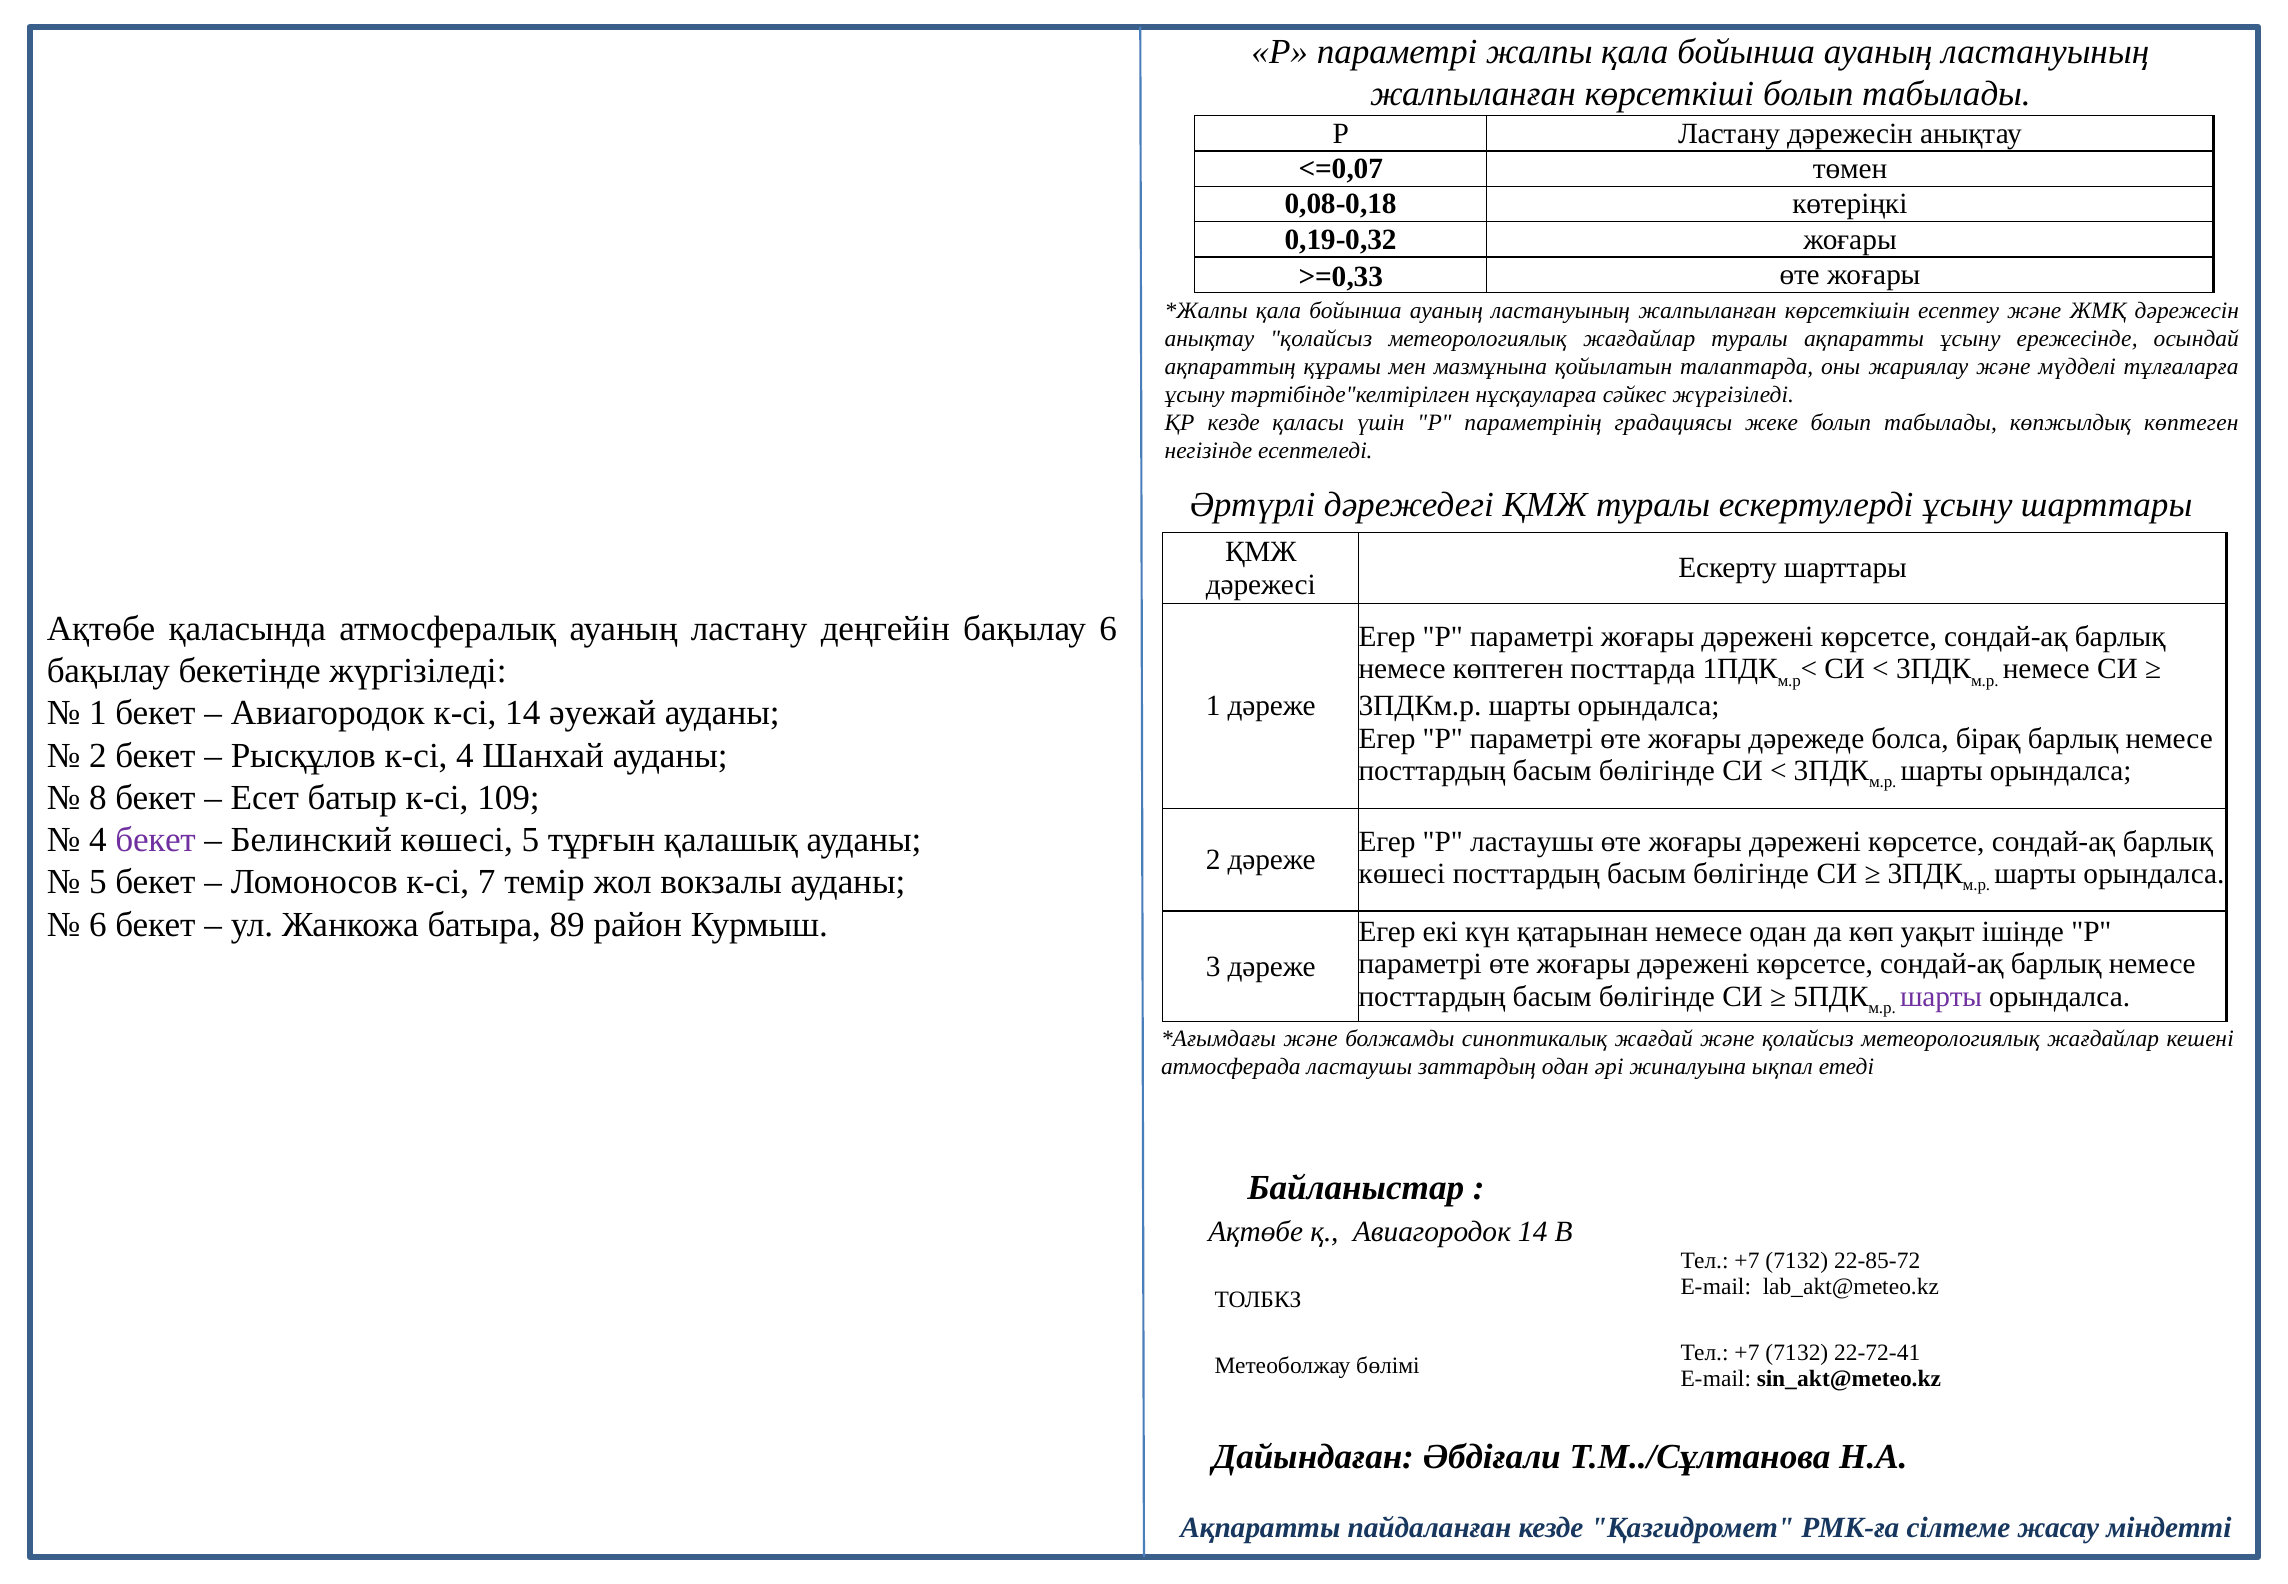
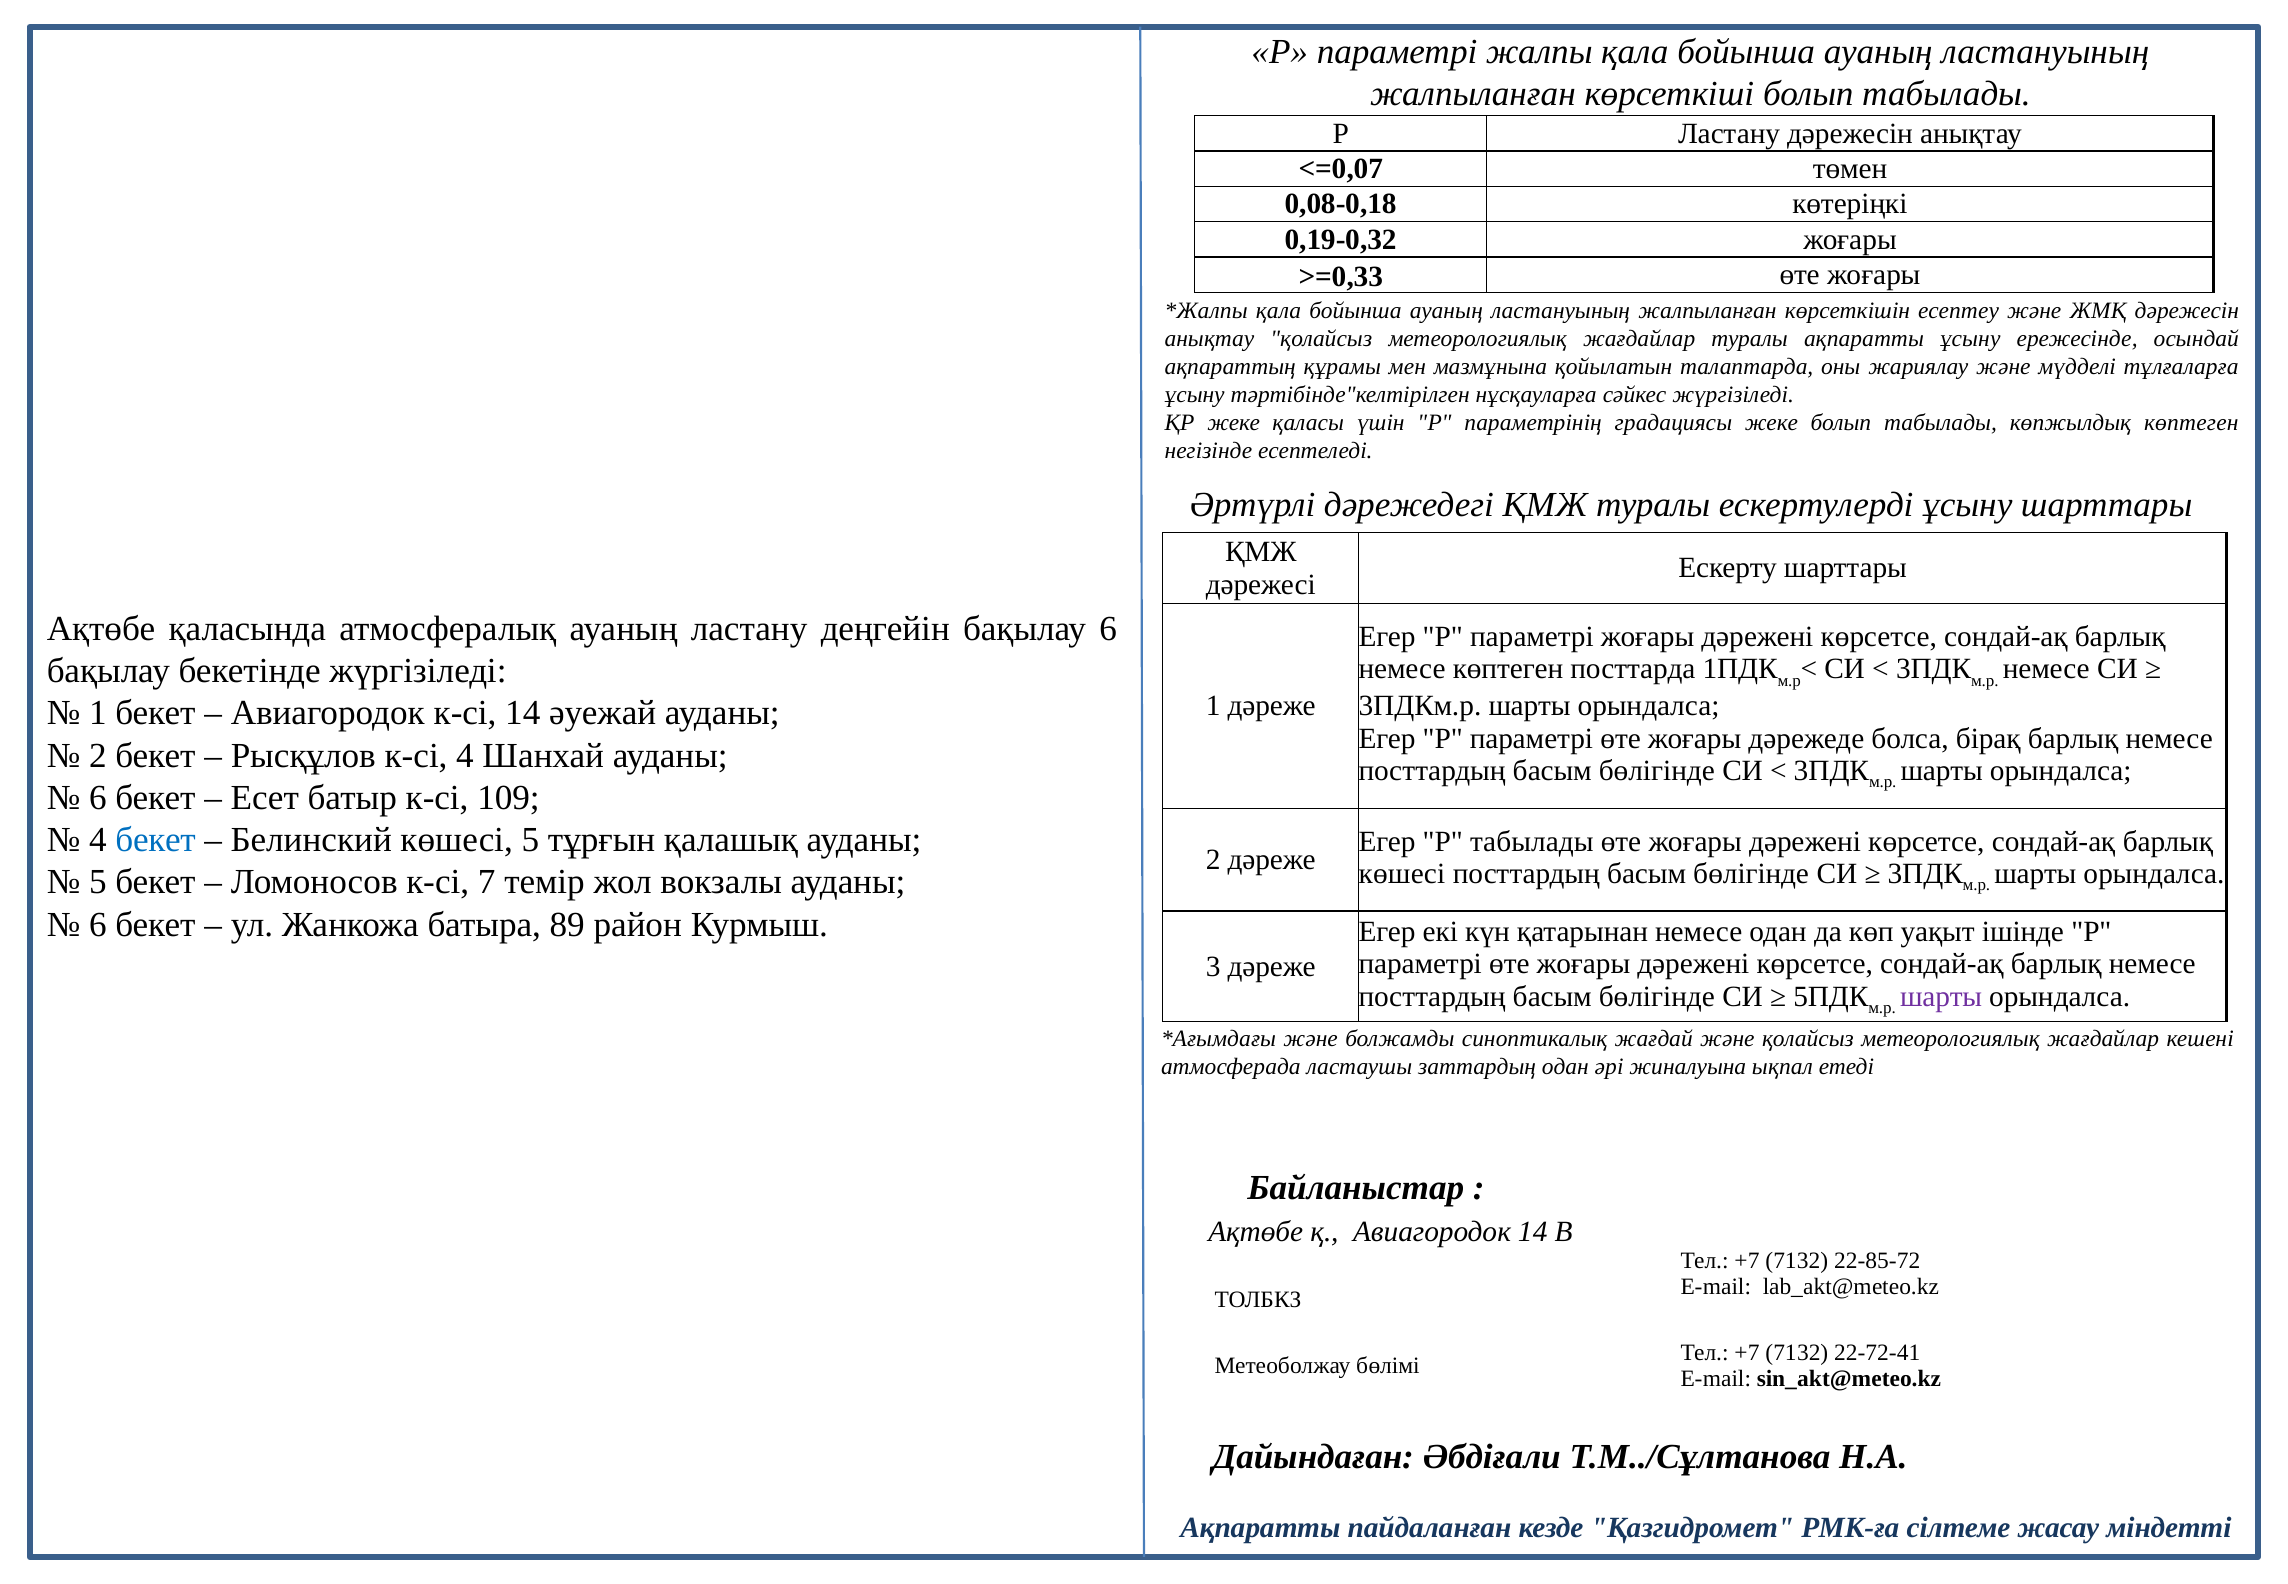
ҚР кезде: кезде -> жеке (1234, 423)
8: 8 -> 6 (98, 798)
бекет colour: purple -> blue (156, 840)
Р ластаушы: ластаушы -> табылады (1532, 841)
